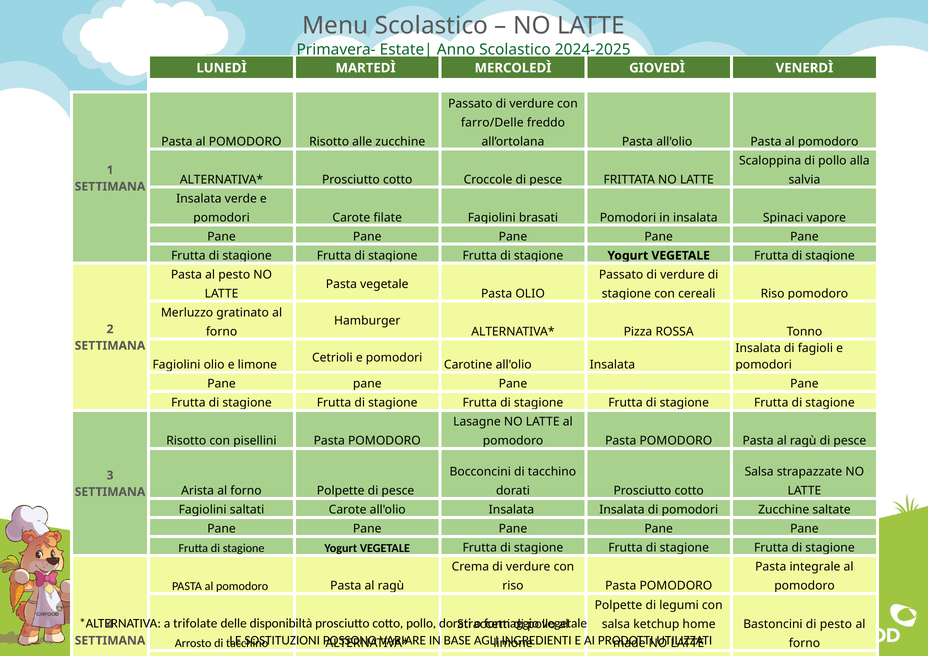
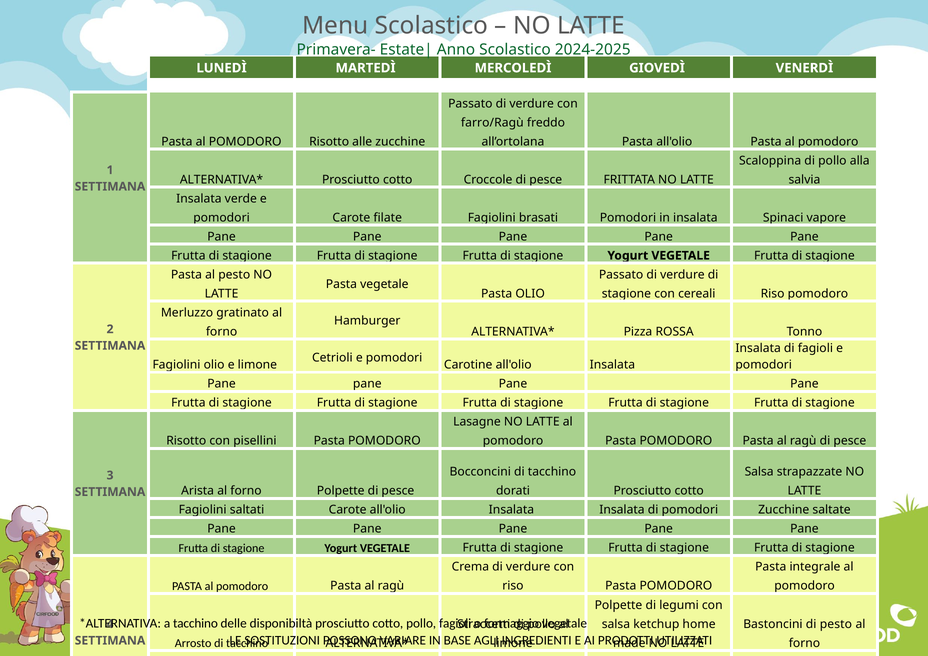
farro/Delle: farro/Delle -> farro/Ragù (492, 123)
a trifolate: trifolate -> tacchino (195, 623)
pollo dorati: dorati -> fagioli (455, 623)
